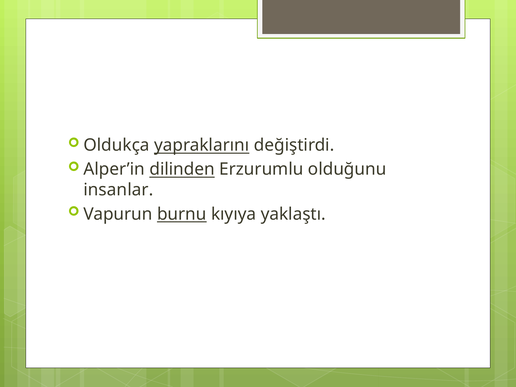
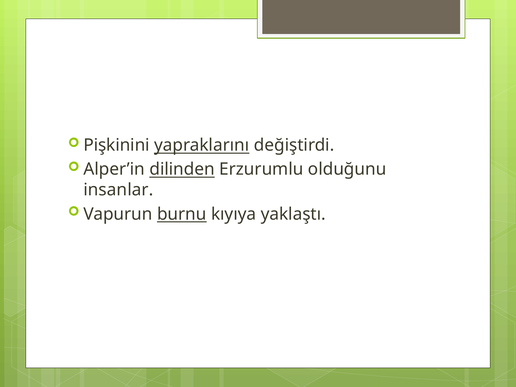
Oldukça: Oldukça -> Pişkinini (117, 145)
